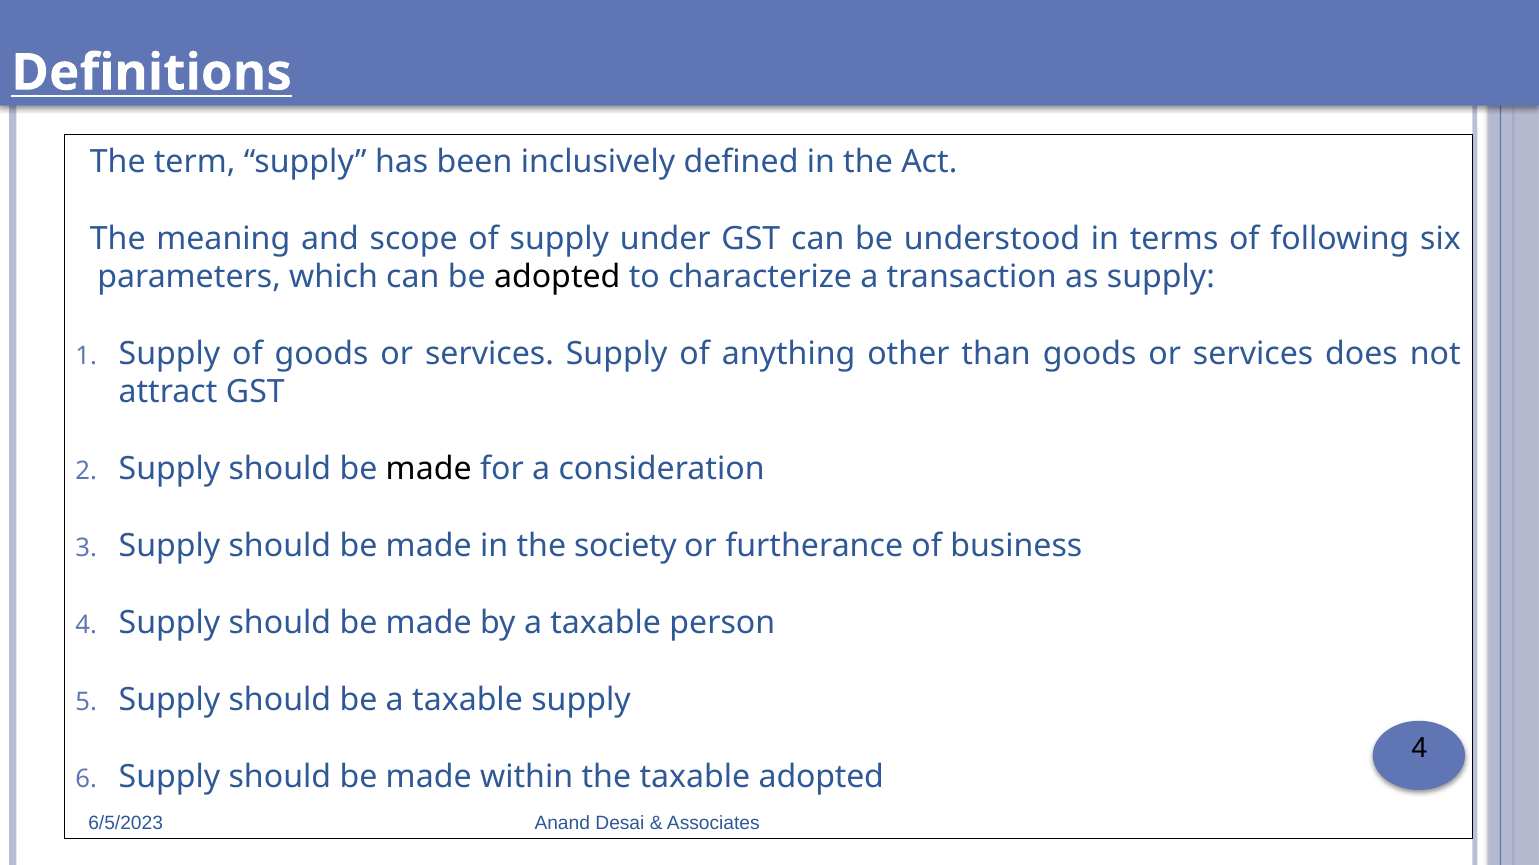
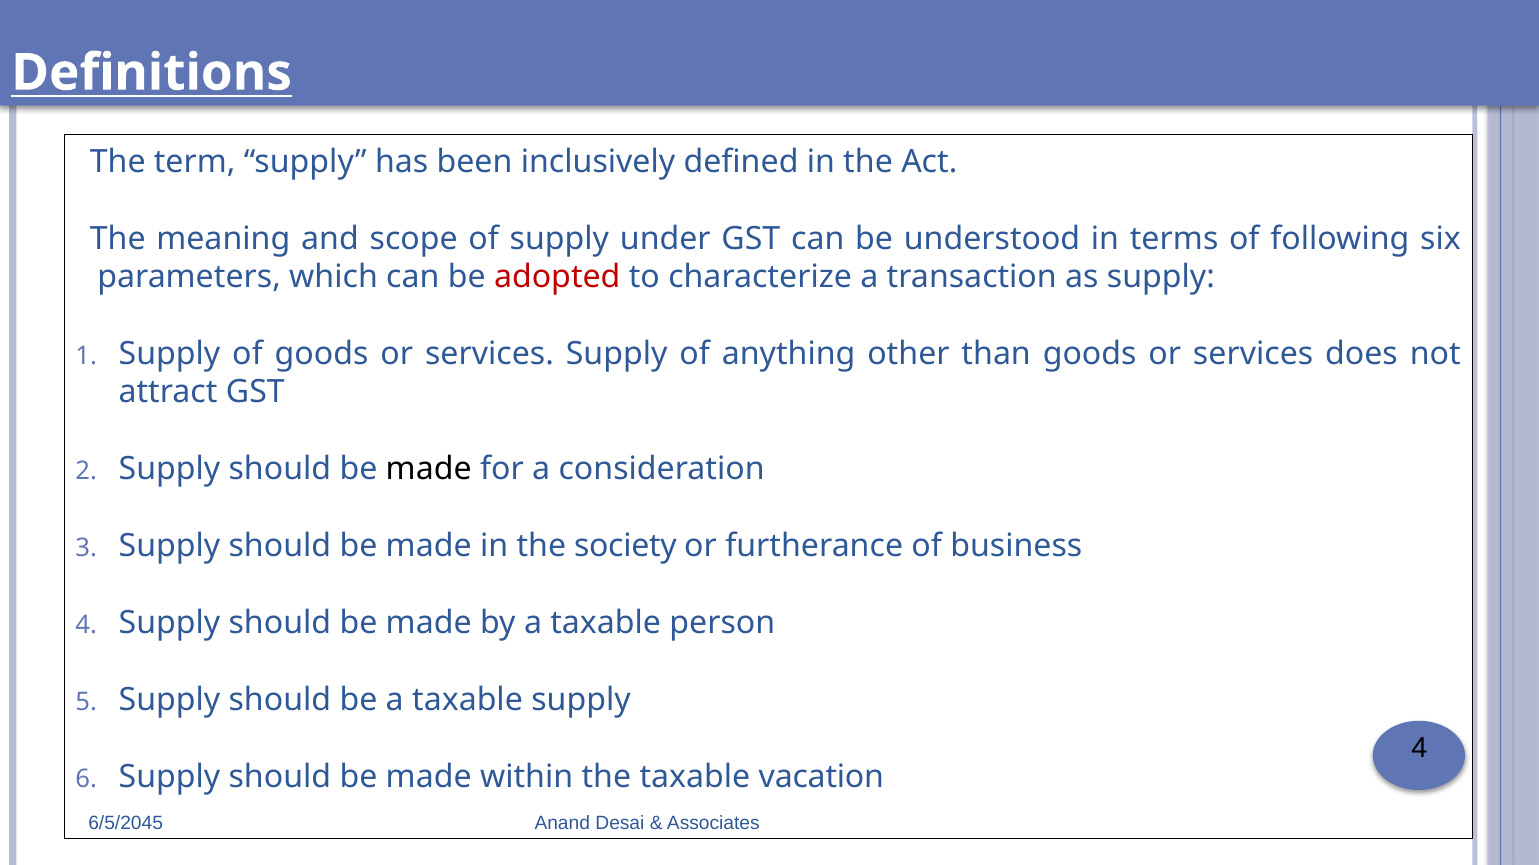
adopted colour: black -> red (557, 277)
taxable adopted: adopted -> vacation (821, 778)
6/5/2023: 6/5/2023 -> 6/5/2045 (126, 824)
